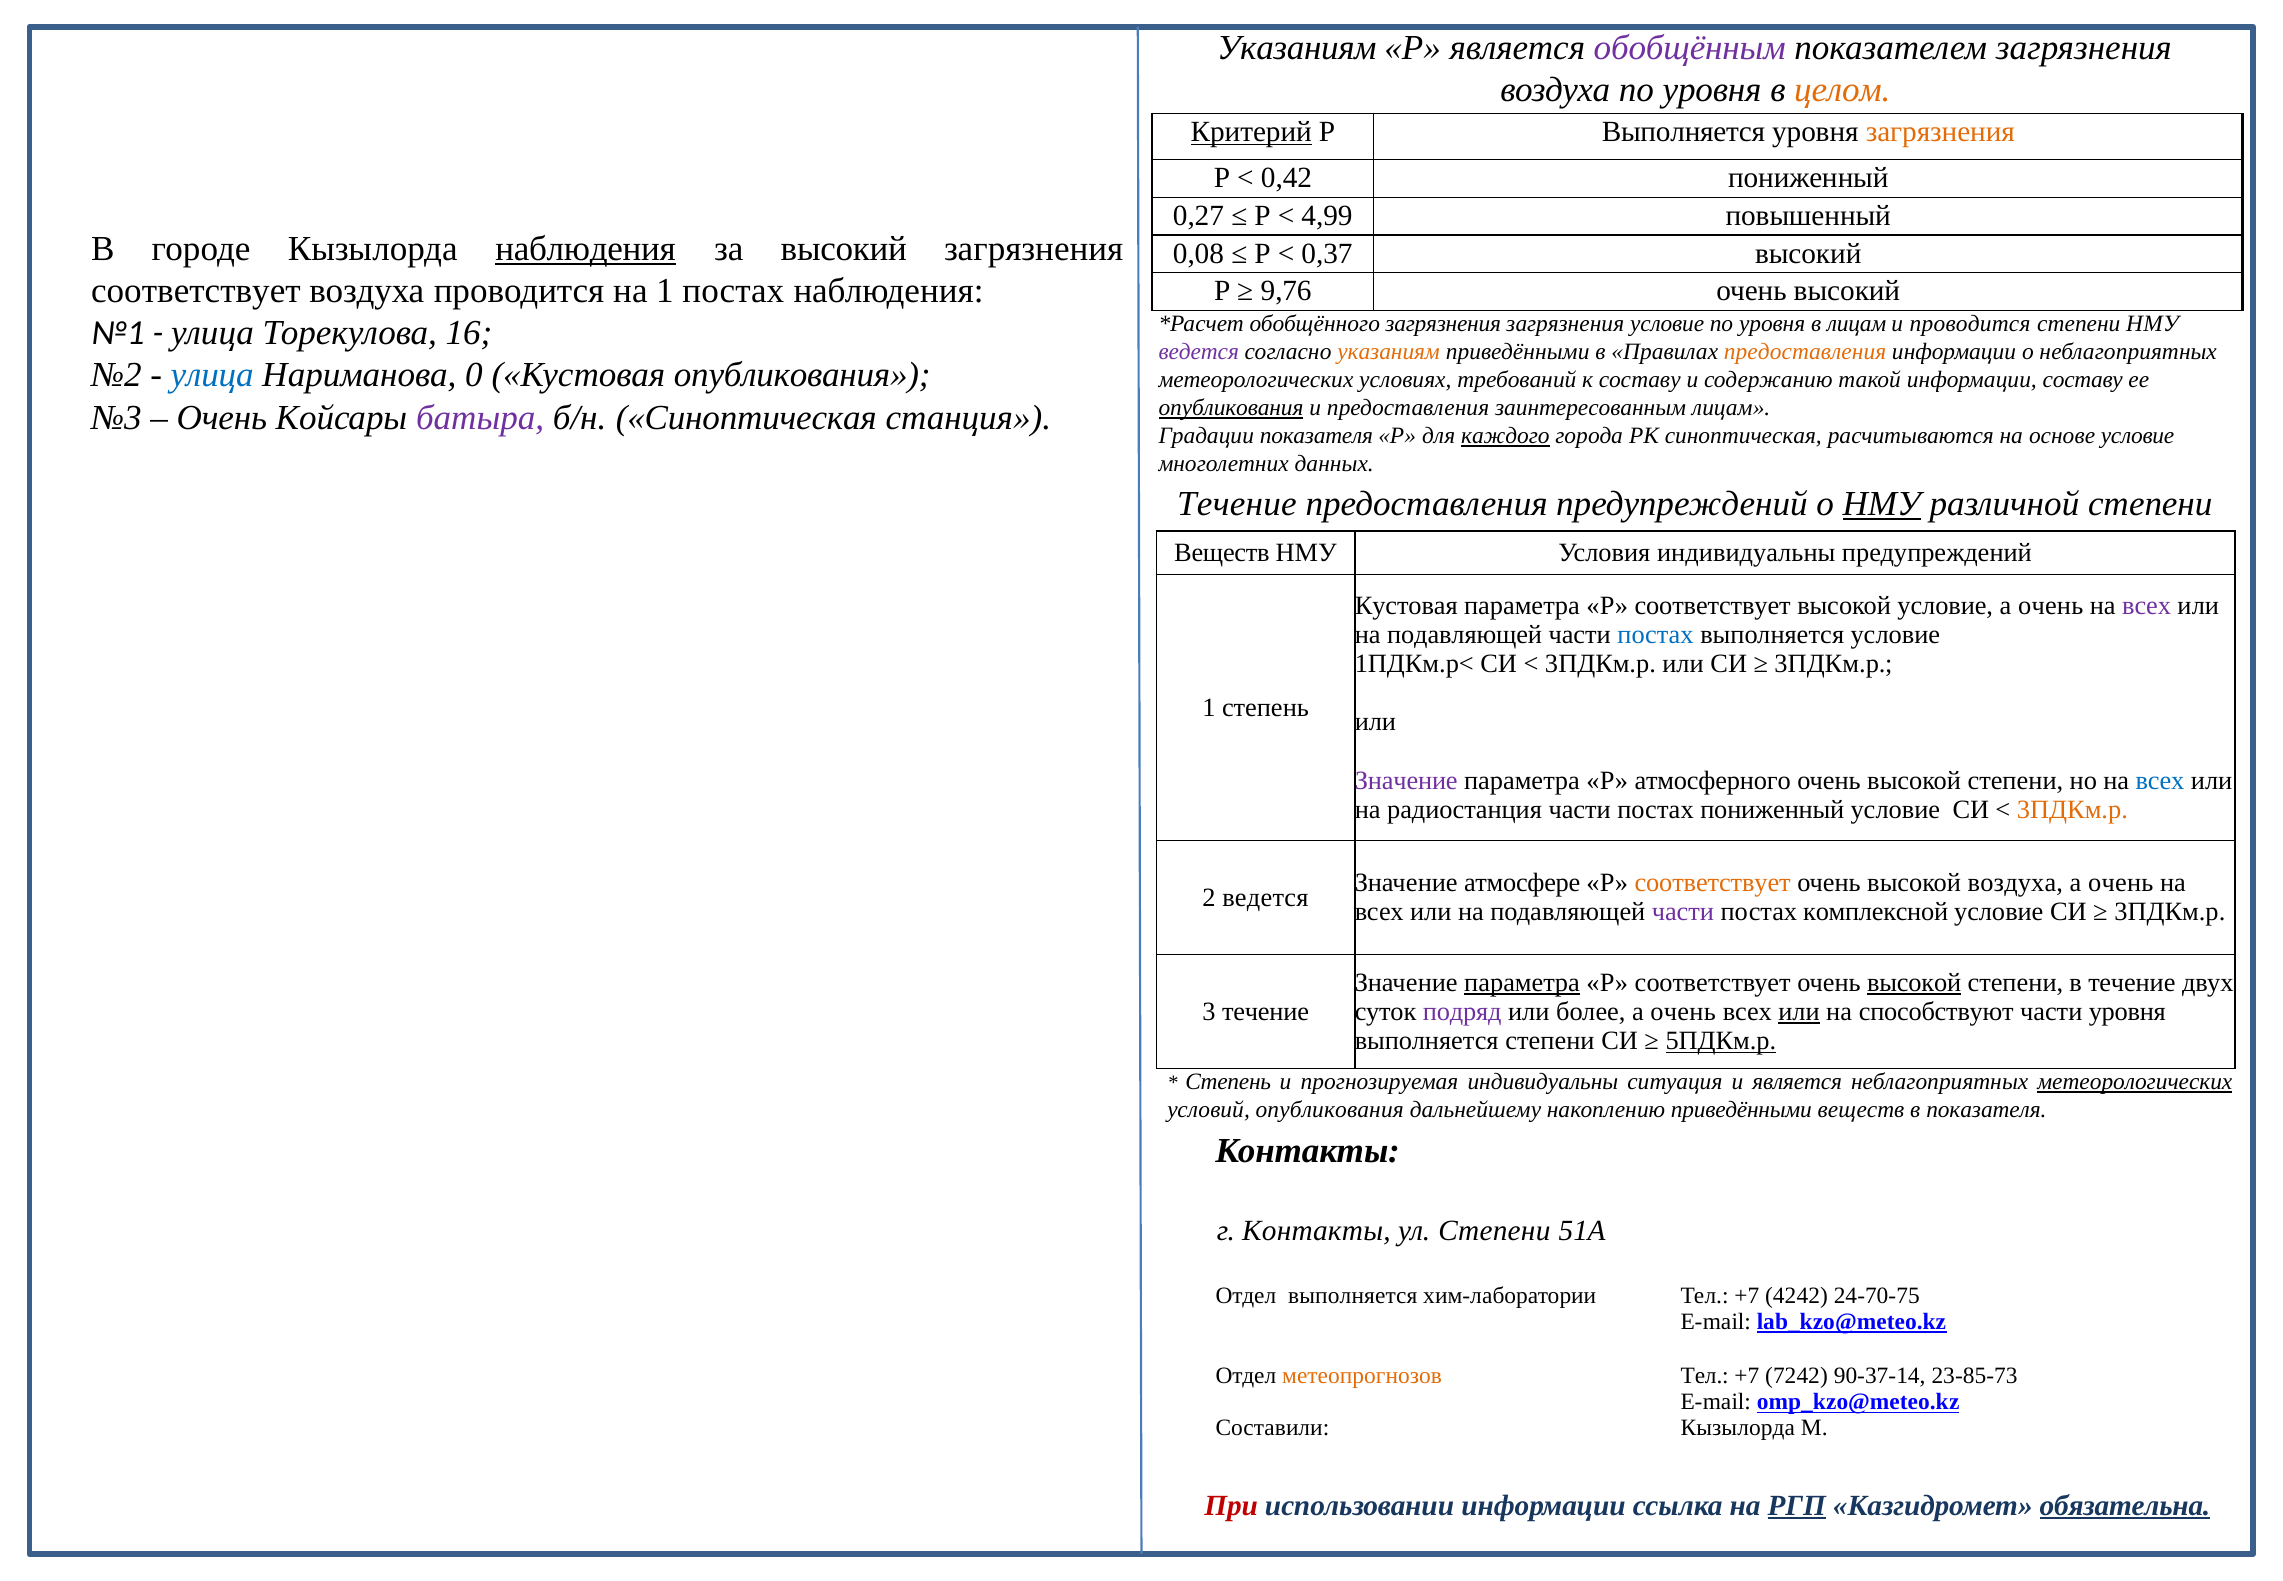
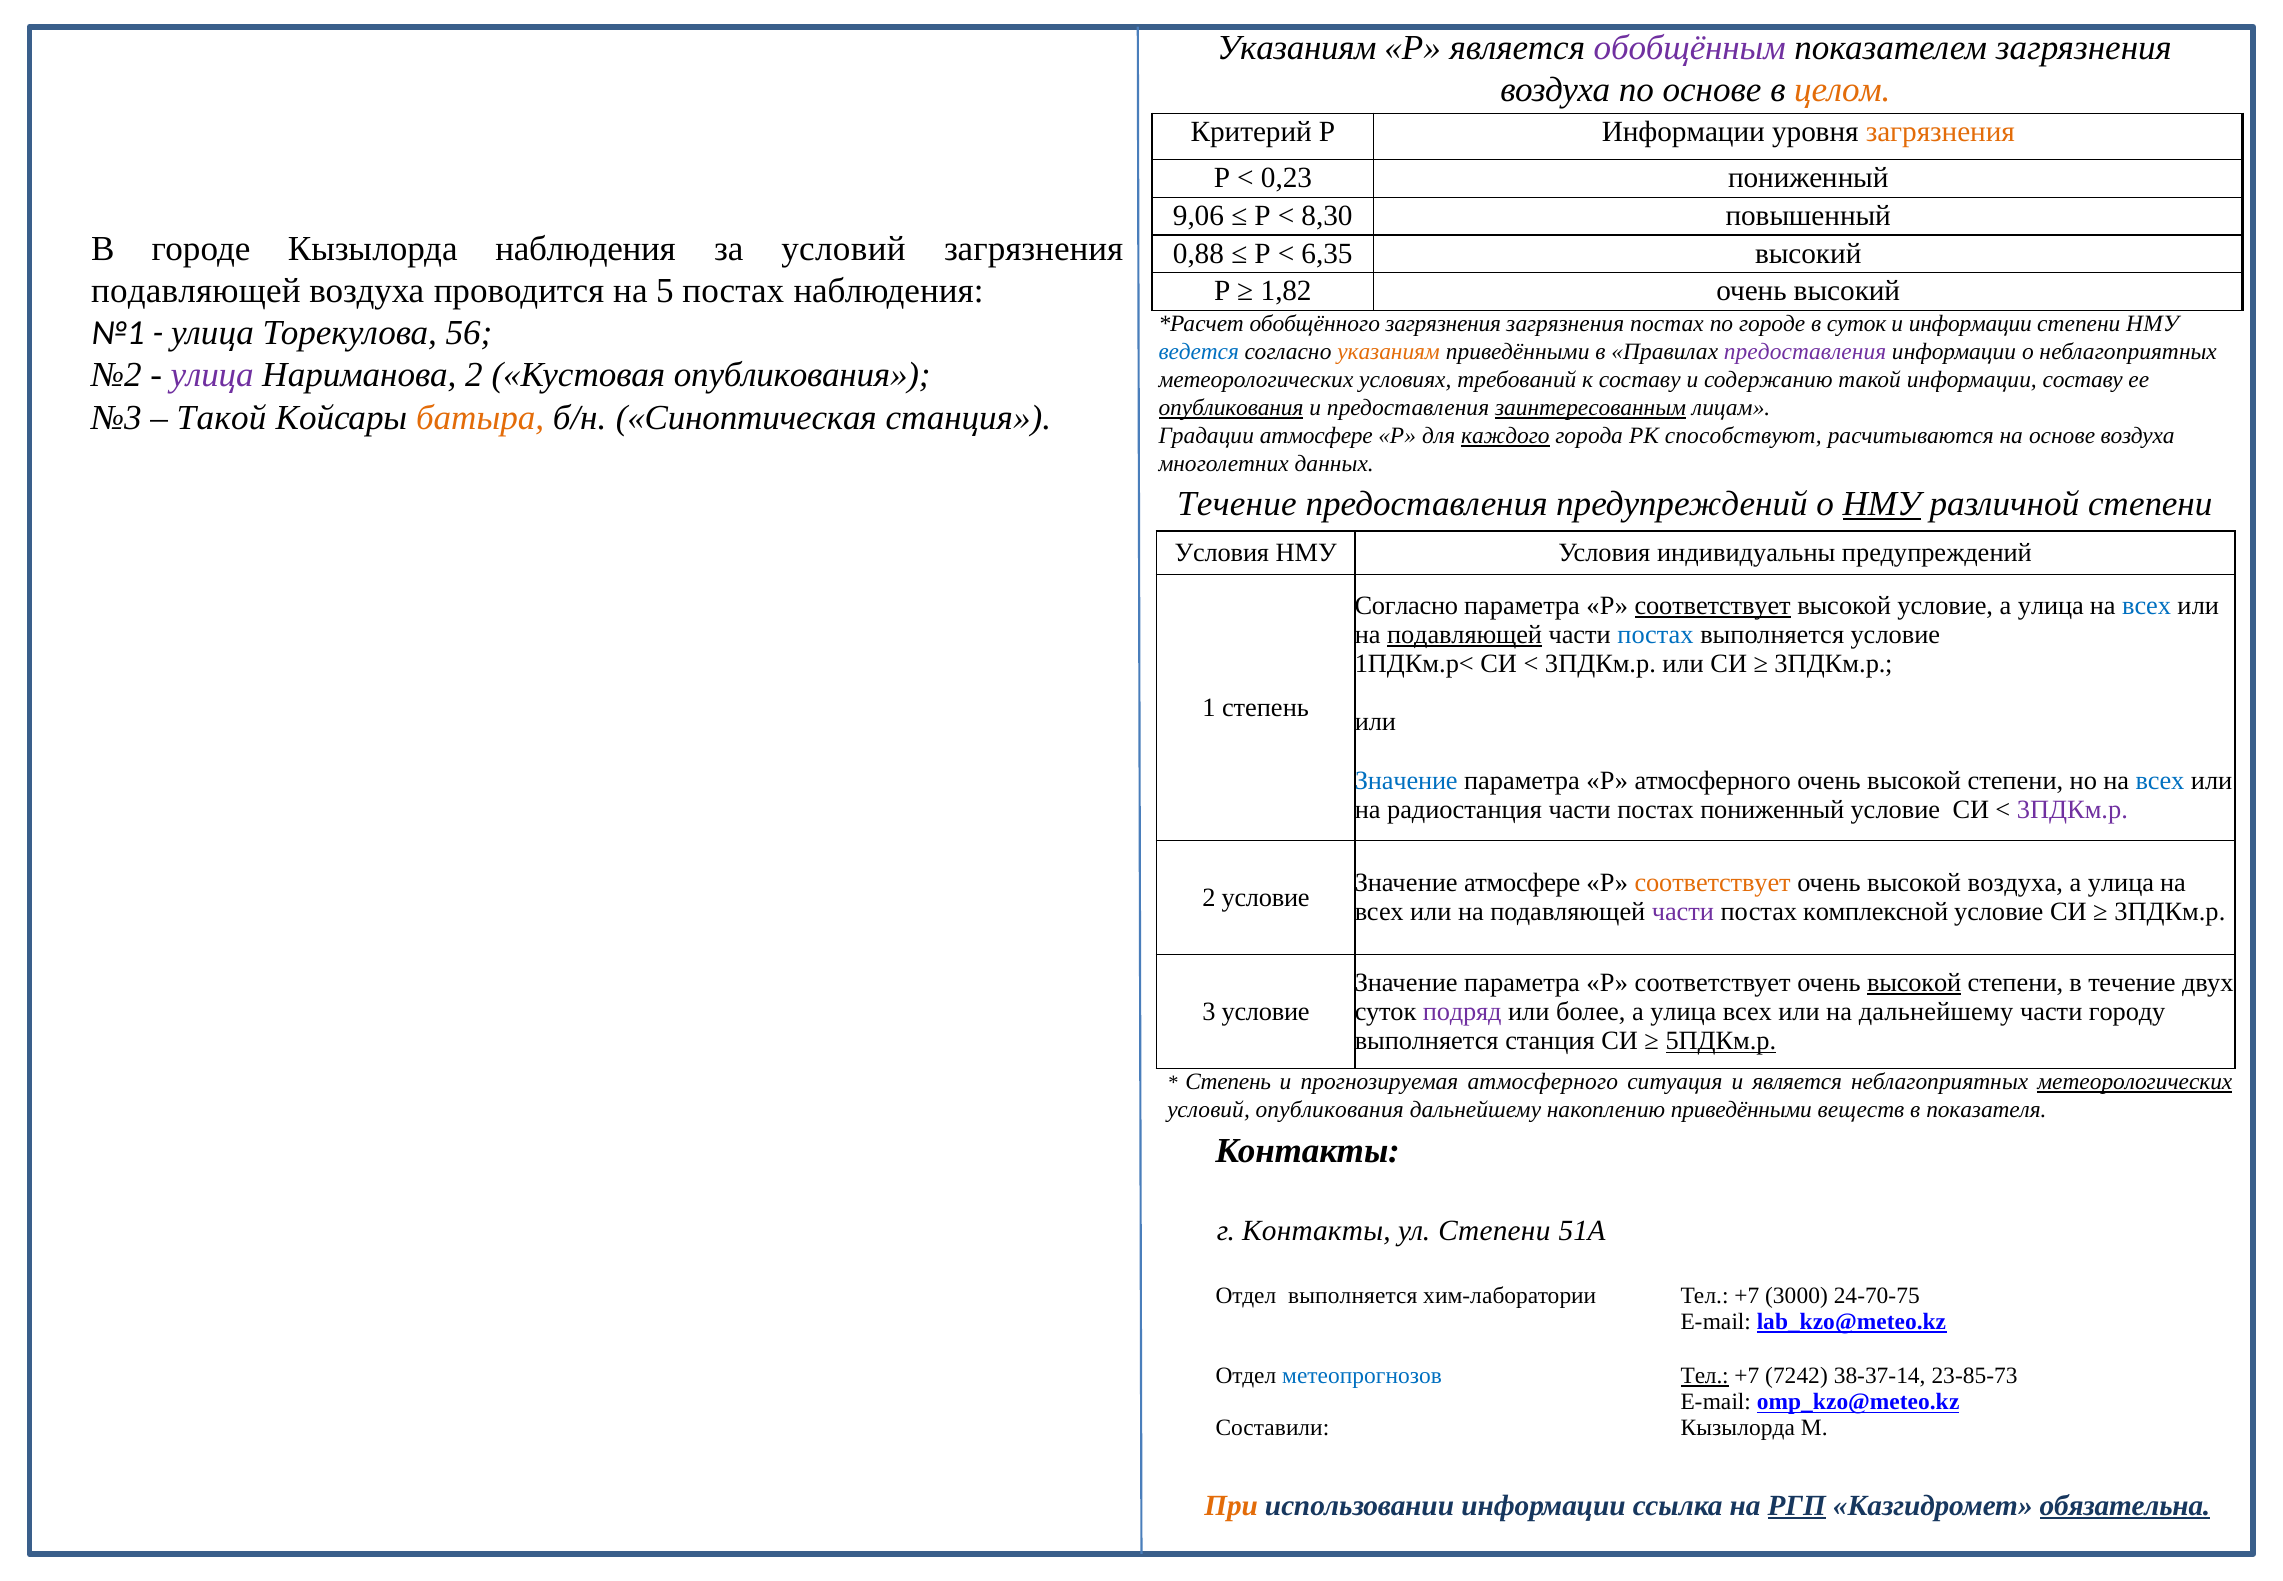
воздуха по уровня: уровня -> основе (1712, 90)
Критерий underline: present -> none (1251, 132)
Р Выполняется: Выполняется -> Информации (1683, 132)
0,42: 0,42 -> 0,23 (1286, 178)
0,27: 0,27 -> 9,06 (1198, 216)
4,99: 4,99 -> 8,30 (1327, 216)
наблюдения underline: present -> none (586, 249)
за высокий: высокий -> условий (843, 249)
0,08: 0,08 -> 0,88 (1198, 254)
0,37: 0,37 -> 6,35 (1327, 254)
соответствует: соответствует -> подавляющей (196, 291)
на 1: 1 -> 5 (665, 291)
9,76: 9,76 -> 1,82 (1286, 291)
загрязнения условие: условие -> постах (1667, 324)
уровня: уровня -> городе (1772, 324)
в лицам: лицам -> суток (1857, 324)
и проводится: проводится -> информации (1970, 324)
16: 16 -> 56 (469, 333)
ведется colour: purple -> blue (1199, 352)
предоставления colour: orange -> purple (1805, 352)
улица colour: blue -> purple (212, 375)
Нариманова 0: 0 -> 2 (474, 375)
заинтересованным underline: none -> present (1591, 408)
Очень: Очень -> Такой (222, 417)
батыра colour: purple -> orange (480, 417)
Градации показателя: показателя -> атмосфере (1316, 436)
РК синоптическая: синоптическая -> способствуют (1743, 436)
основе условие: условие -> воздуха (2138, 436)
Веществ: Веществ -> Условия (1222, 553)
Кустовая: Кустовая -> Согласно (1406, 605)
соответствует underline: none -> present (1713, 605)
очень: очень -> улица (2051, 605)
всех colour: purple -> blue (2147, 605)
подавляющей underline: none -> present (1465, 634)
Значение colour: purple -> blue (1406, 780)
3ПДКм.р colour: orange -> purple (2072, 810)
очень: очень -> улица (2121, 883)
2 ведется: ведется -> условие (1266, 897)
параметра underline: present -> none (1522, 982)
3 течение: течение -> условие (1266, 1011)
более а очень: очень -> улица (1683, 1011)
или underline: present -> none (1799, 1011)
на способствуют: способствуют -> дальнейшему (1936, 1011)
части уровня: уровня -> городу (2127, 1011)
выполняется степени: степени -> станция (1550, 1041)
прогнозируемая индивидуальны: индивидуальны -> атмосферного (1543, 1082)
4242: 4242 -> 3000 (1796, 1295)
метеопрогнозов colour: orange -> blue (1362, 1376)
Тел underline: none -> present (1705, 1376)
90-37-14: 90-37-14 -> 38-37-14 (1880, 1376)
При colour: red -> orange (1231, 1505)
